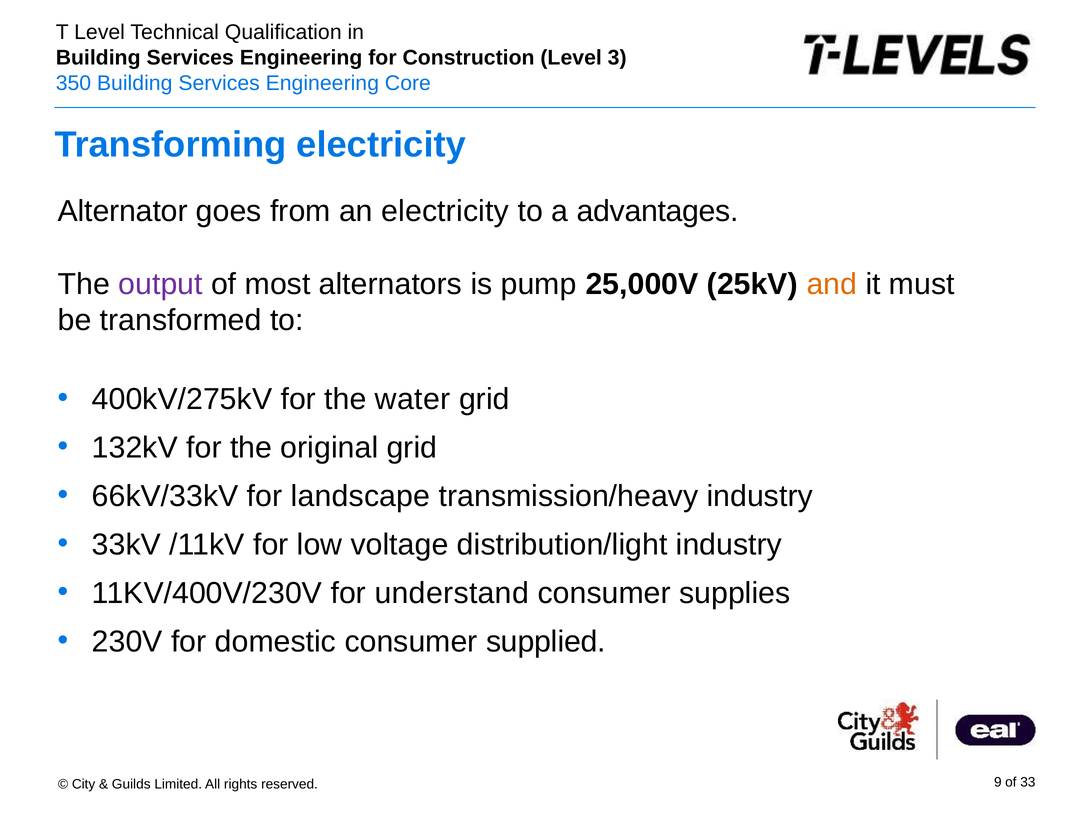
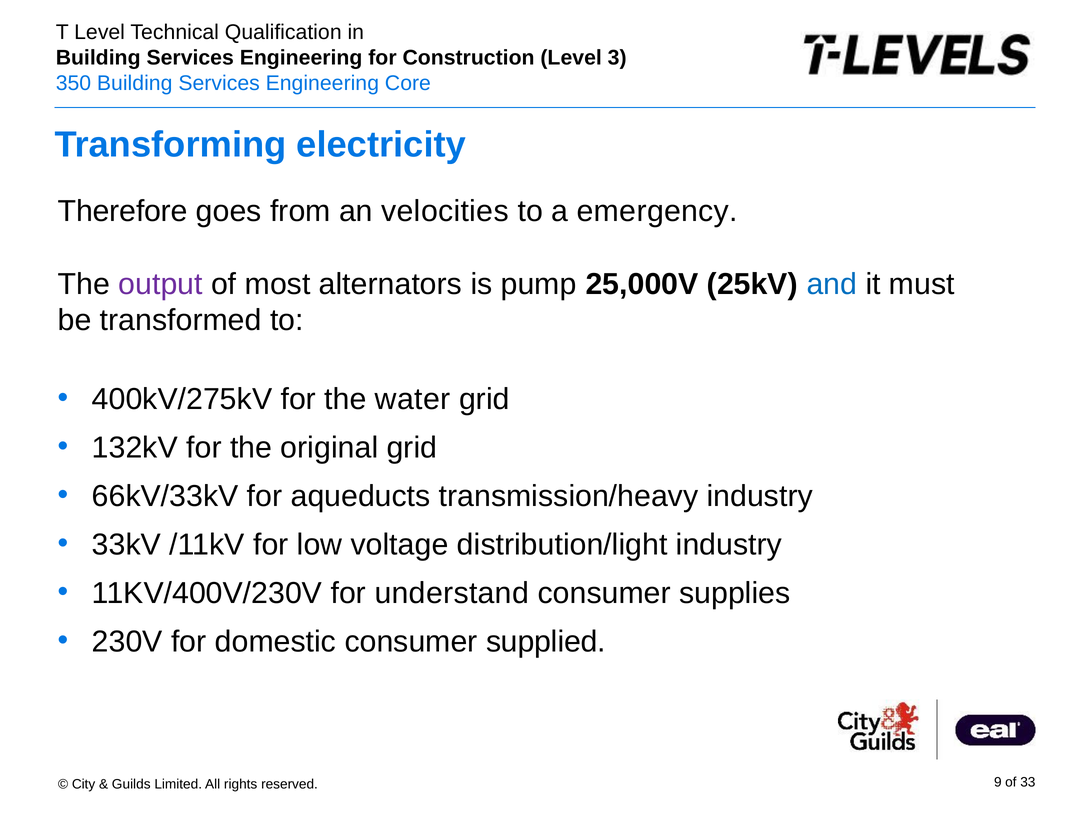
Alternator: Alternator -> Therefore (123, 211)
an electricity: electricity -> velocities (445, 211)
advantages: advantages -> emergency (657, 211)
and colour: orange -> blue (832, 284)
landscape: landscape -> aqueducts (361, 496)
